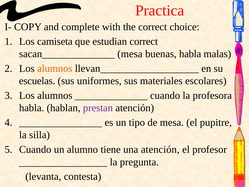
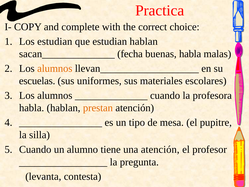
Los camiseta: camiseta -> estudian (55, 41)
estudian correct: correct -> hablan (144, 41)
sacan______________ mesa: mesa -> fecha (130, 54)
prestan colour: purple -> orange (98, 108)
